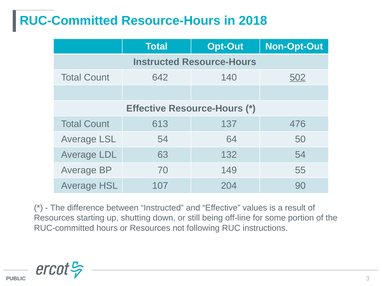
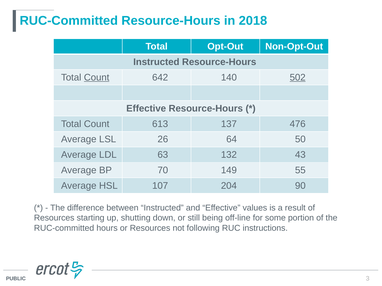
Count underline: none -> present (97, 78)
LSL 54: 54 -> 26 (163, 140)
132 54: 54 -> 43 (300, 155)
